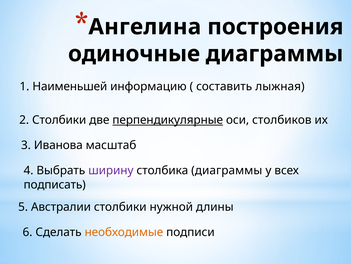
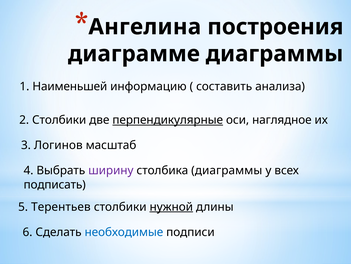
одиночные: одиночные -> диаграмме (134, 54)
лыжная: лыжная -> анализа (280, 86)
столбиков: столбиков -> наглядное (282, 120)
Иванова: Иванова -> Логинов (58, 145)
Австралии: Австралии -> Терентьев (61, 206)
нужной underline: none -> present (171, 206)
необходимые colour: orange -> blue (124, 231)
